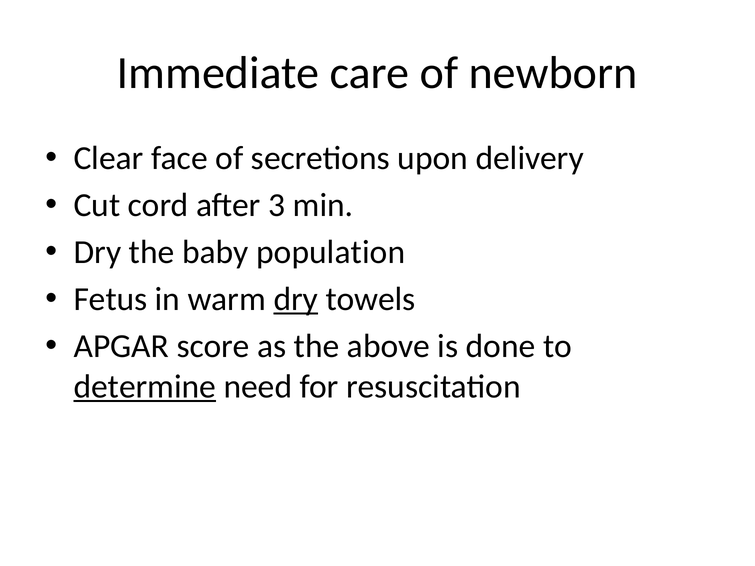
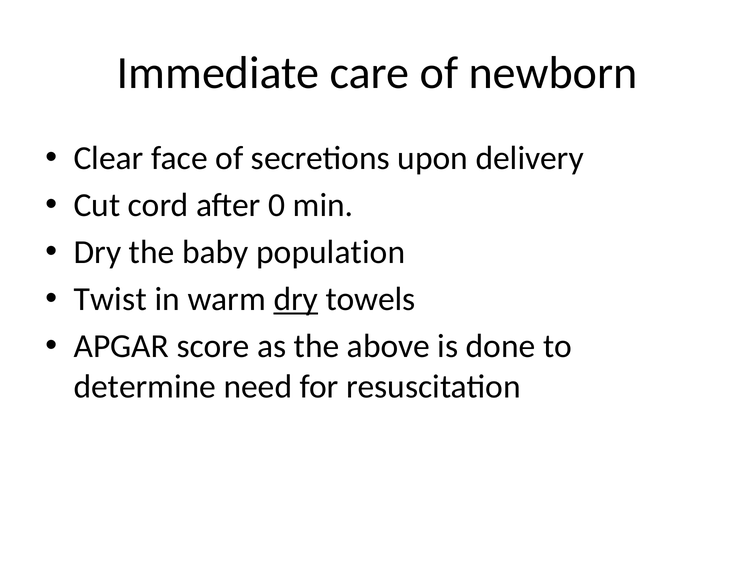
3: 3 -> 0 (277, 205)
Fetus: Fetus -> Twist (110, 299)
determine underline: present -> none (145, 387)
